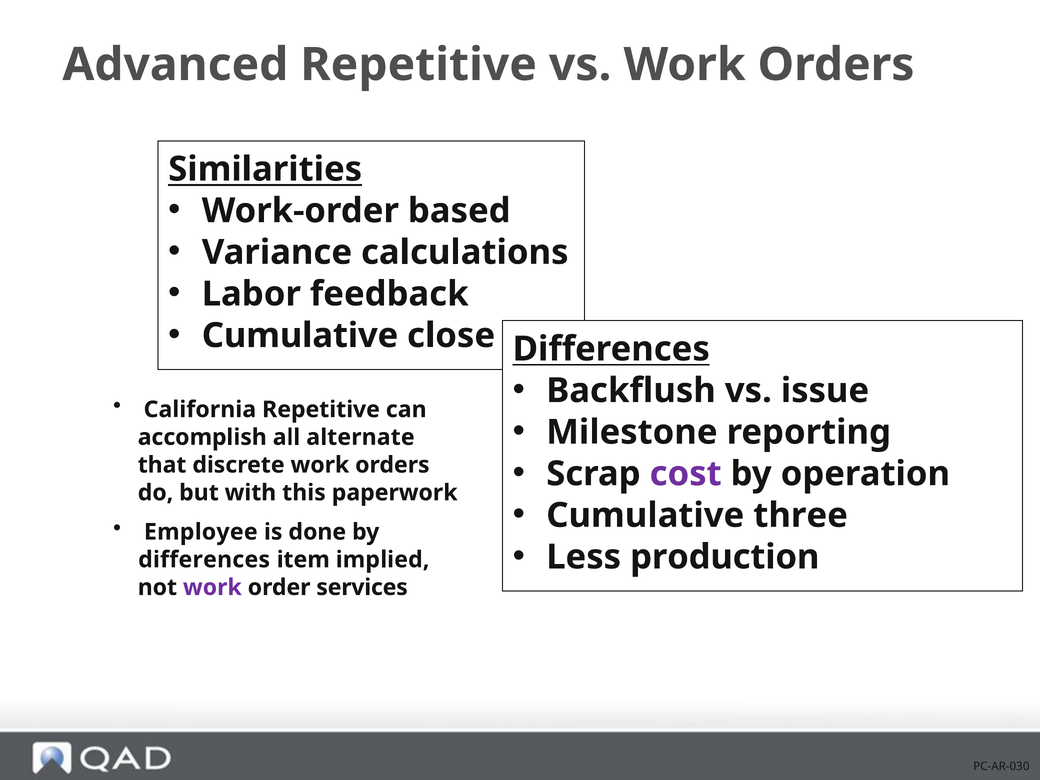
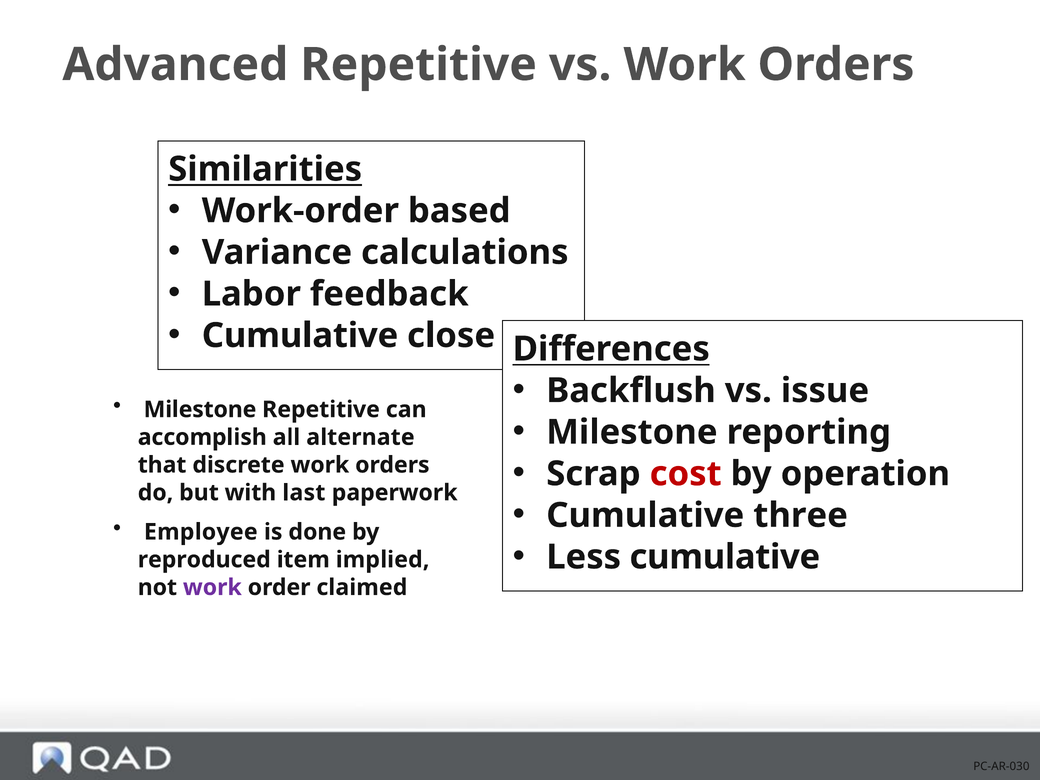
California: California -> Milestone (200, 410)
cost colour: purple -> red (686, 474)
this: this -> last (304, 493)
Less production: production -> cumulative (725, 557)
differences: differences -> reproduced (204, 560)
services: services -> claimed (362, 587)
